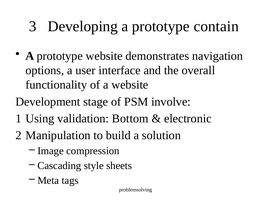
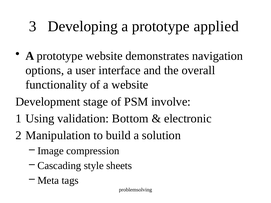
contain: contain -> applied (216, 26)
